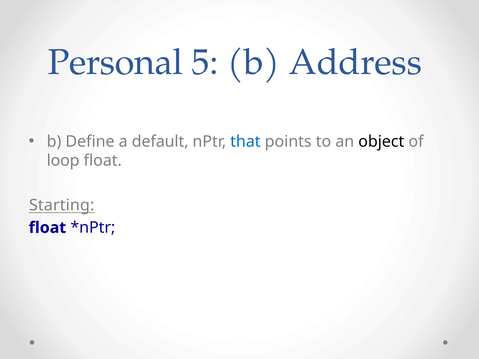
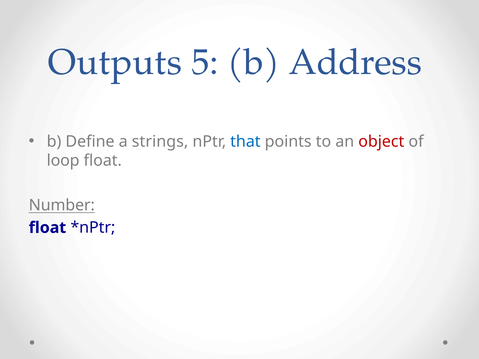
Personal: Personal -> Outputs (115, 62)
default: default -> strings (160, 142)
object colour: black -> red (381, 142)
Starting: Starting -> Number (62, 205)
